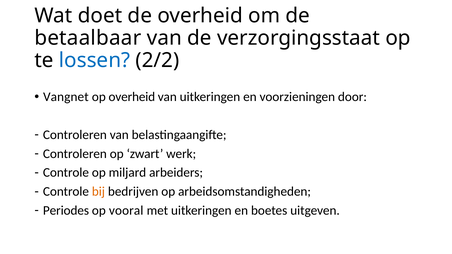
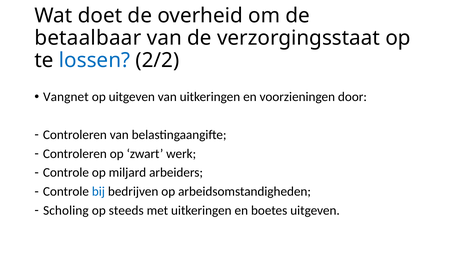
op overheid: overheid -> uitgeven (132, 97)
bij colour: orange -> blue (98, 192)
Periodes: Periodes -> Scholing (66, 211)
vooral: vooral -> steeds (126, 211)
